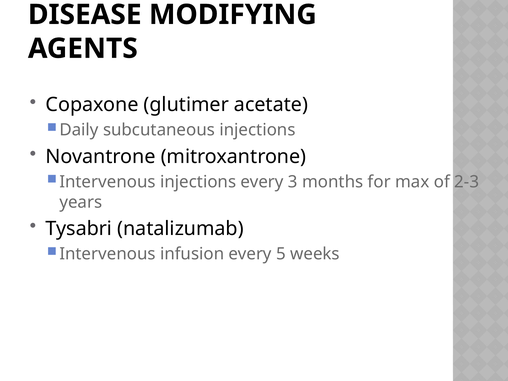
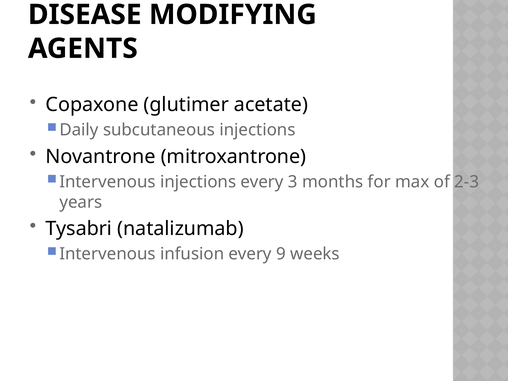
5: 5 -> 9 (281, 254)
